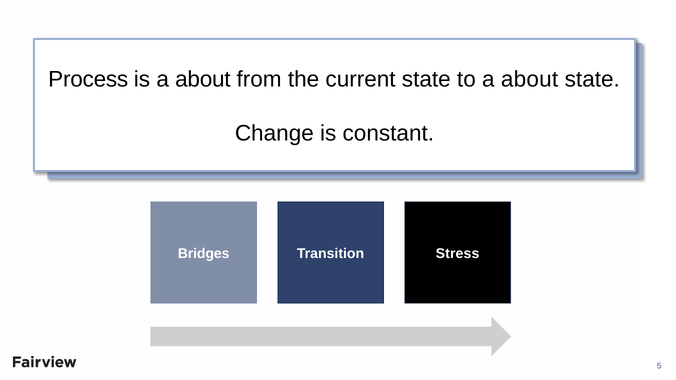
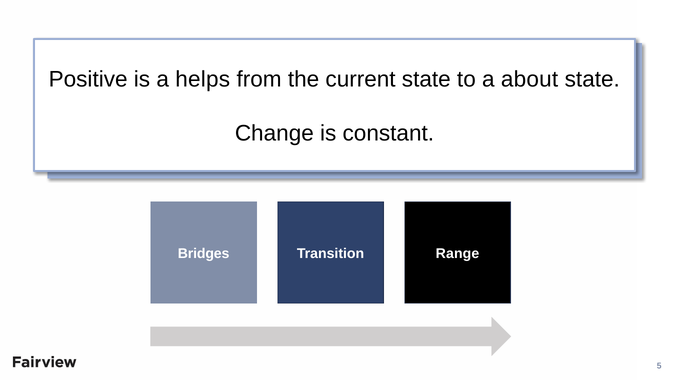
Process: Process -> Positive (88, 80)
is a about: about -> helps (203, 80)
Stress: Stress -> Range (458, 254)
